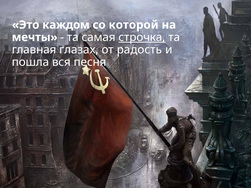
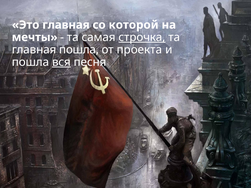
Это каждом: каждом -> главная (66, 25)
главная глазах: глазах -> пошла (79, 50)
радость: радость -> проекта (139, 50)
вся underline: none -> present (61, 62)
